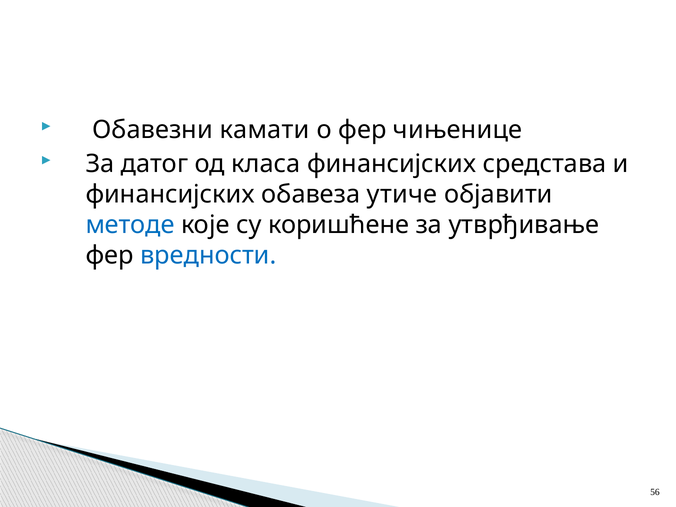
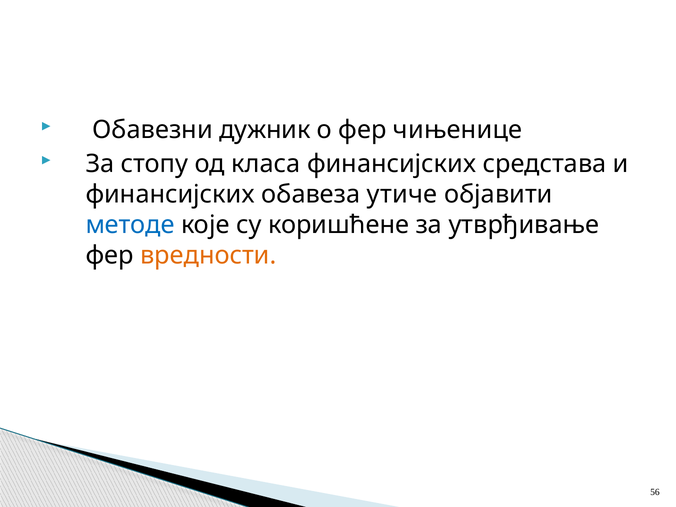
камати: камати -> дужник (265, 130)
датог: датог -> стопу (154, 164)
вредности colour: blue -> orange (208, 255)
